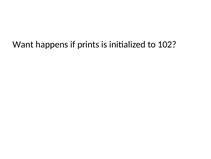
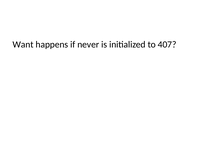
prints: prints -> never (88, 44)
102: 102 -> 407 (167, 44)
